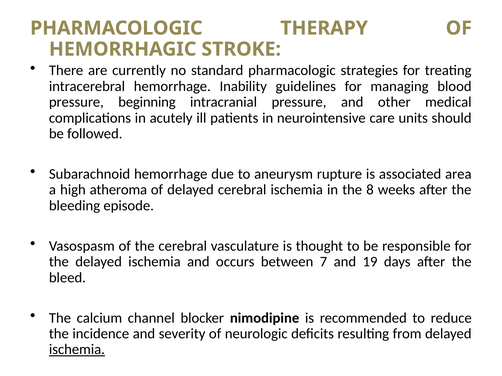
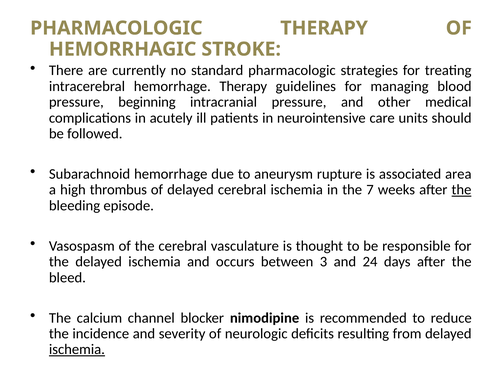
hemorrhage Inability: Inability -> Therapy (243, 86)
atheroma: atheroma -> thrombus (118, 190)
8: 8 -> 7 (370, 190)
the underline: none -> present (461, 190)
7: 7 -> 3 (324, 262)
19: 19 -> 24 (370, 262)
